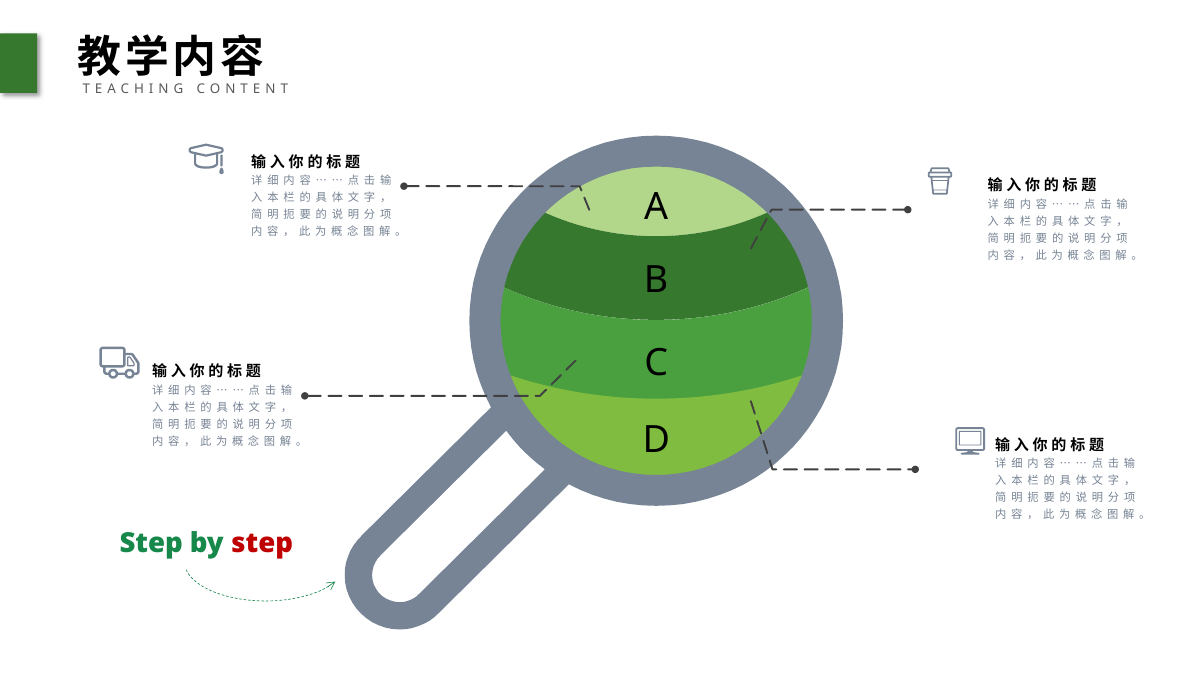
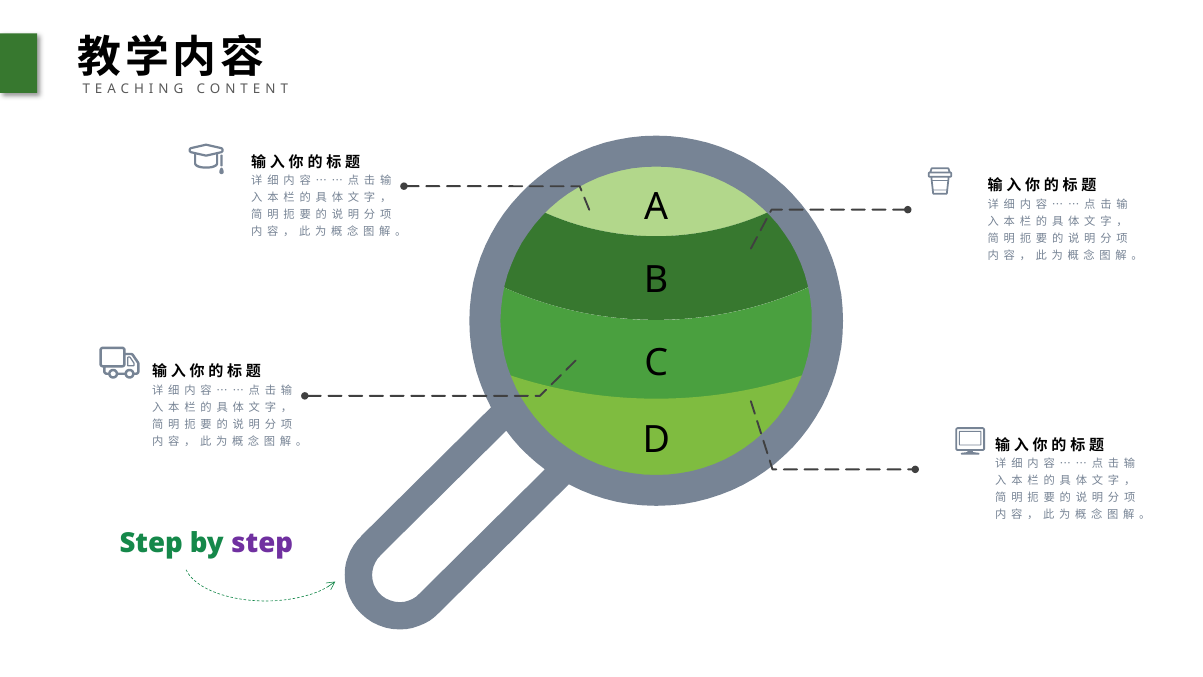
step colour: red -> purple (262, 543)
